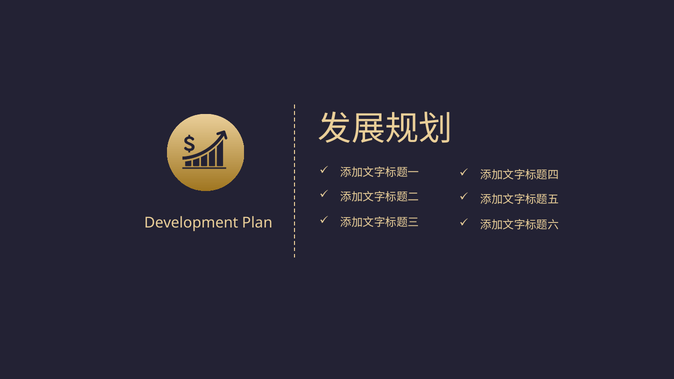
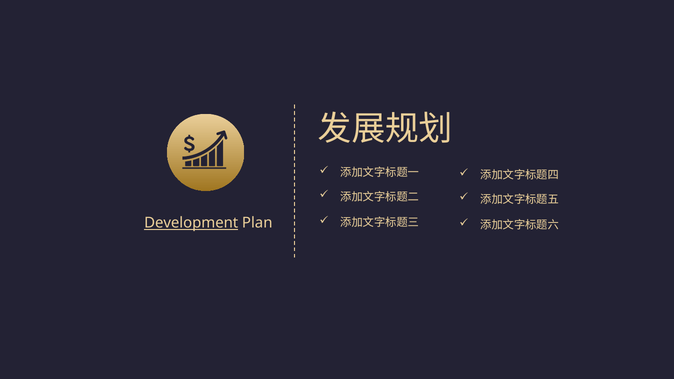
Development underline: none -> present (191, 223)
